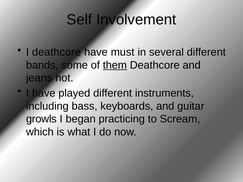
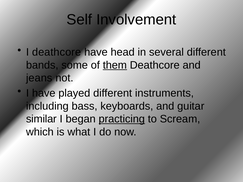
must: must -> head (123, 52)
growls: growls -> similar (41, 119)
practicing underline: none -> present (122, 119)
